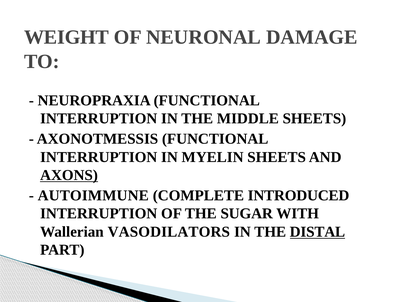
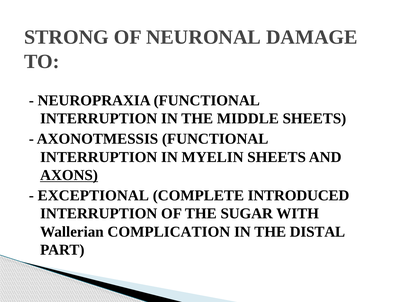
WEIGHT: WEIGHT -> STRONG (66, 37)
AUTOIMMUNE: AUTOIMMUNE -> EXCEPTIONAL (93, 195)
VASODILATORS: VASODILATORS -> COMPLICATION (169, 231)
DISTAL underline: present -> none (317, 231)
